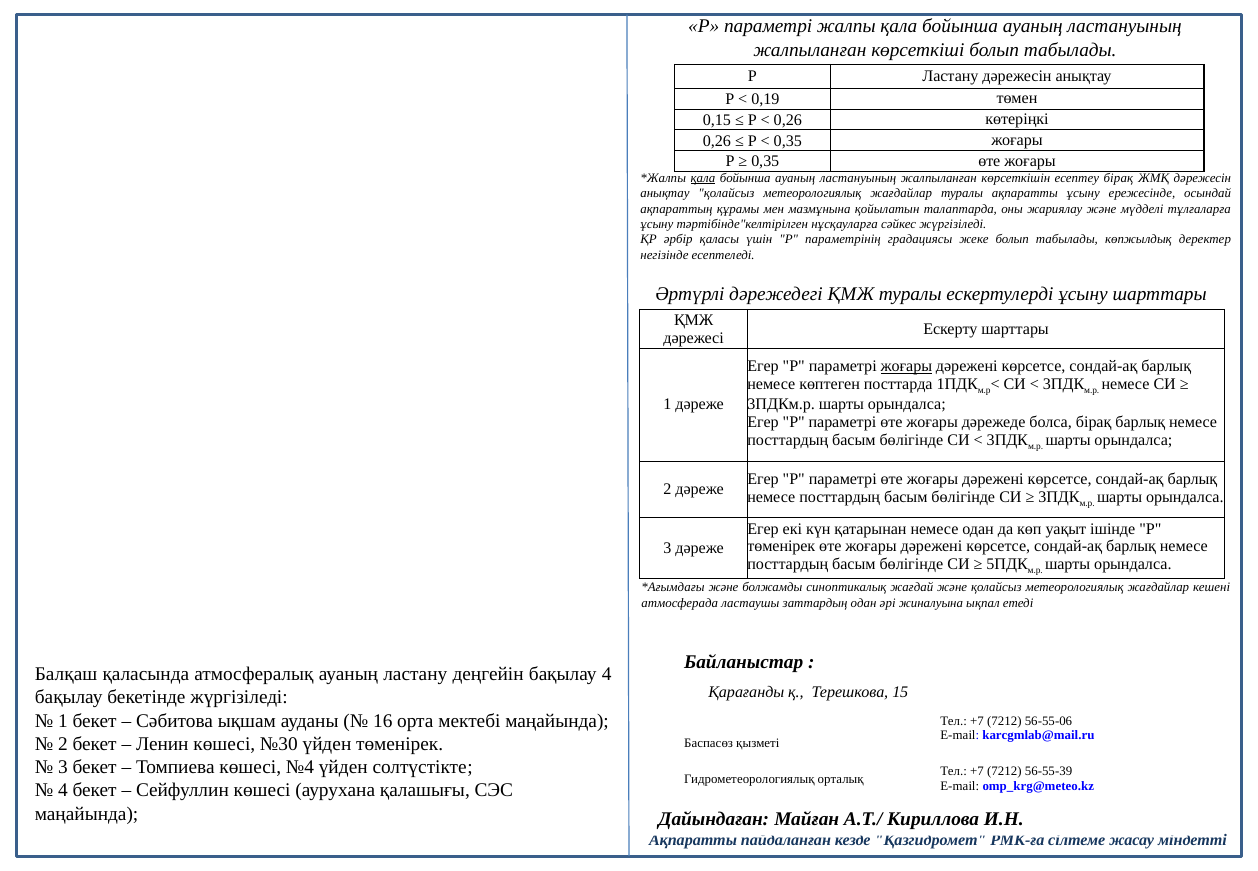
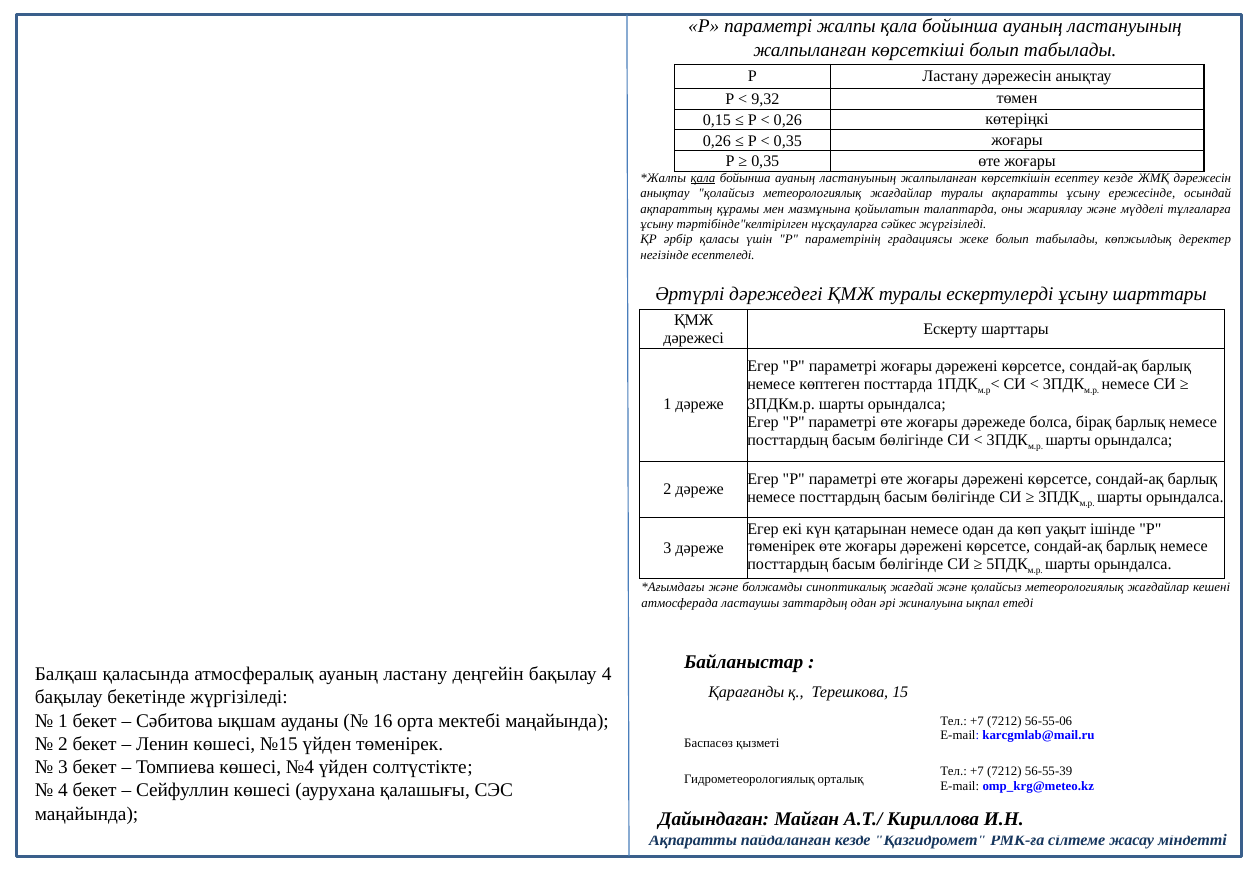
0,19: 0,19 -> 9,32 (765, 99)
есептеу бірақ: бірақ -> кезде (1118, 178)
жоғары underline: present -> none (906, 366)
№30: №30 -> №15 (279, 744)
